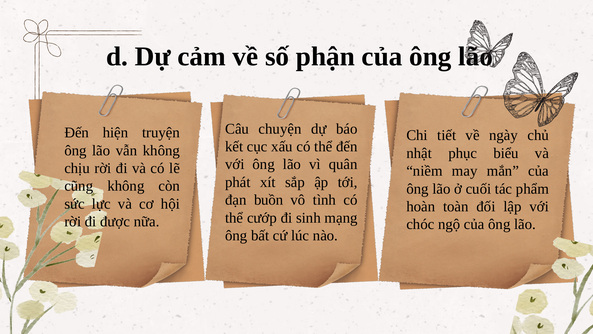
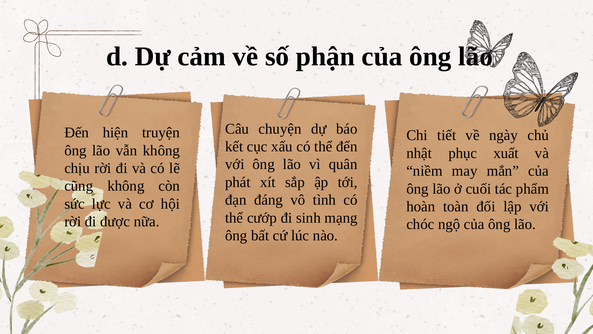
biểu: biểu -> xuất (506, 153)
buồn: buồn -> đáng (269, 200)
